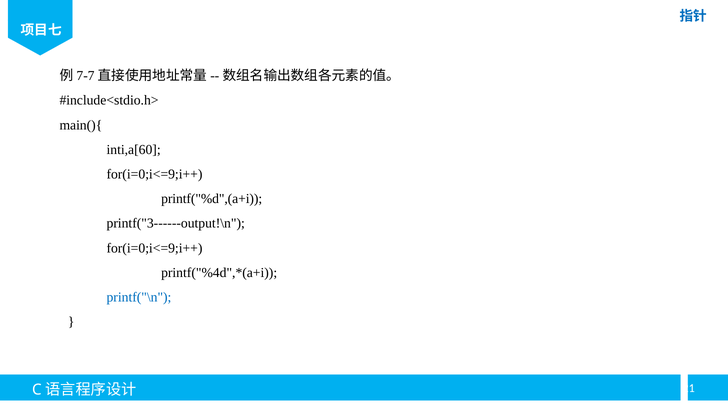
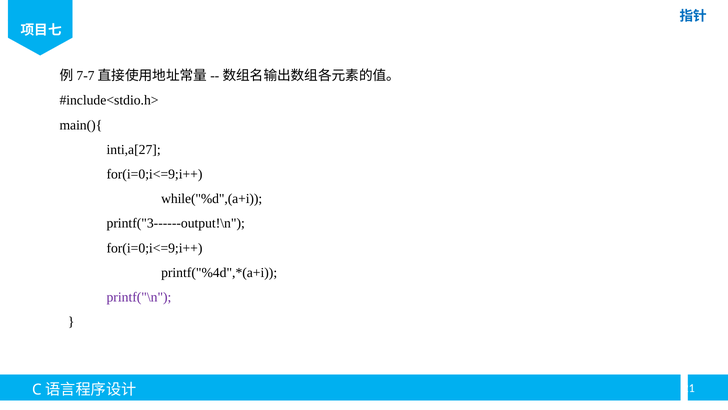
inti,a[60: inti,a[60 -> inti,a[27 (134, 149)
printf("%d",(a+i: printf("%d",(a+i -> while("%d",(a+i (212, 199)
printf("\n colour: blue -> purple (139, 297)
